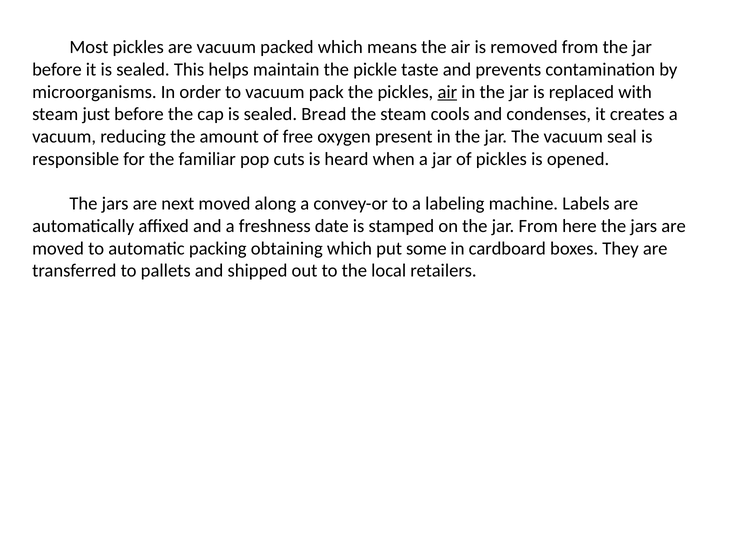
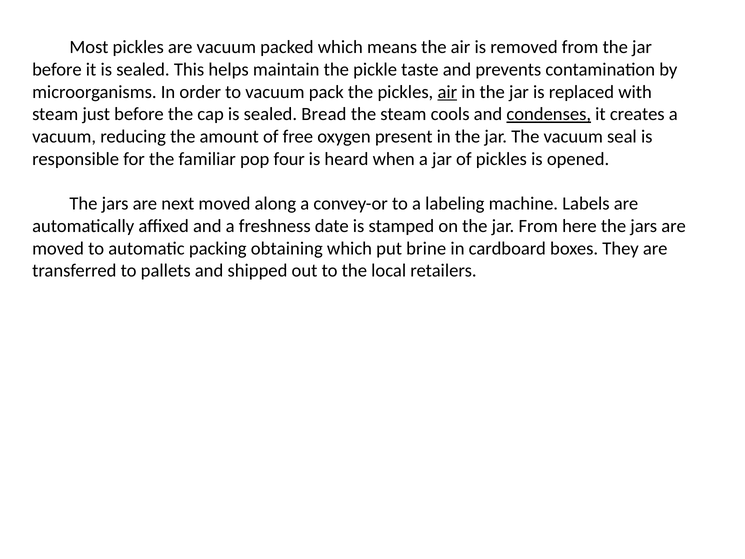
condenses underline: none -> present (549, 114)
cuts: cuts -> four (289, 159)
some: some -> brine (426, 248)
